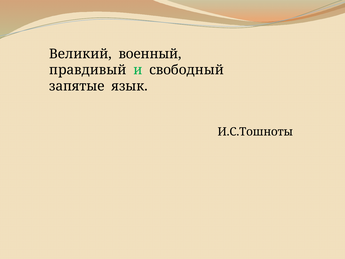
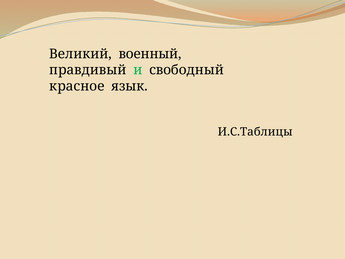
запятые: запятые -> красное (77, 86)
И.С.Тошноты: И.С.Тошноты -> И.С.Таблицы (255, 132)
